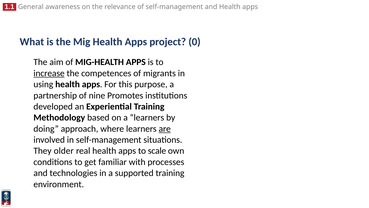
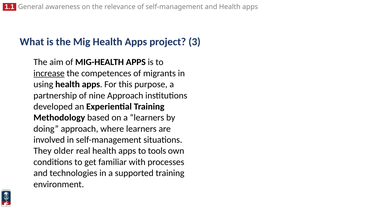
0: 0 -> 3 (195, 42)
nine Promotes: Promotes -> Approach (125, 95)
are underline: present -> none (165, 128)
scale: scale -> tools (157, 151)
